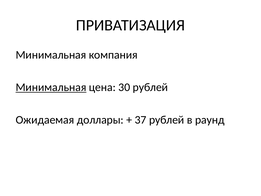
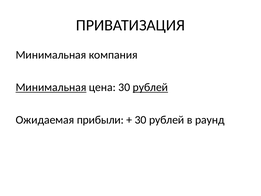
рублей underline: none -> present (150, 87)
доллары: доллары -> прибыли (100, 120)
37: 37 -> 30 (141, 120)
